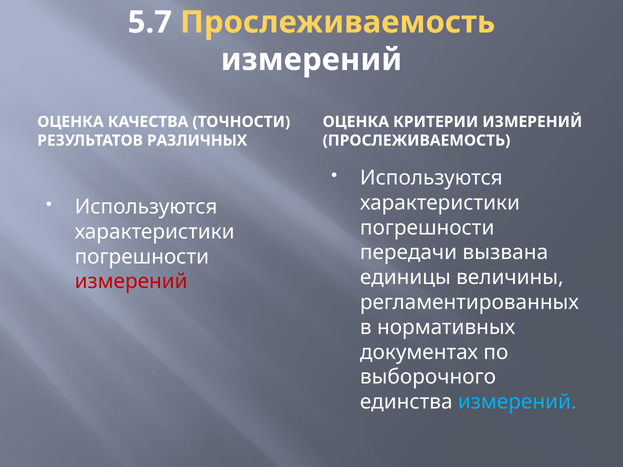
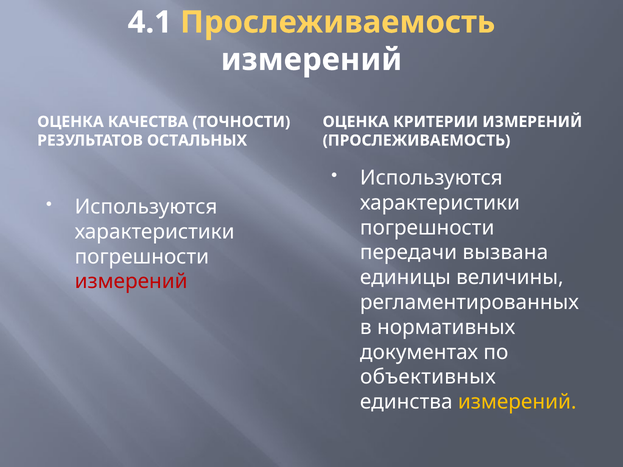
5.7: 5.7 -> 4.1 (150, 22)
РАЗЛИЧНЫХ: РАЗЛИЧНЫХ -> ОСТАЛЬНЫХ (197, 141)
выборочного: выборочного -> объективных (428, 377)
измерений colour: light blue -> yellow (517, 402)
